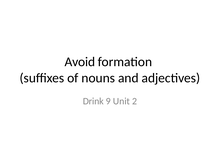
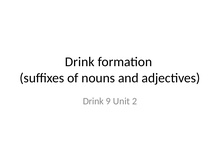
Avoid: Avoid -> Drink (80, 62)
